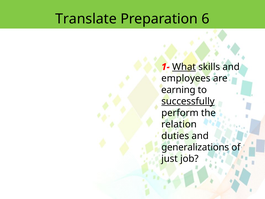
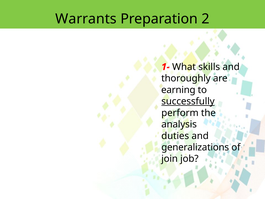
Translate: Translate -> Warrants (86, 19)
6: 6 -> 2 (205, 19)
What underline: present -> none (184, 67)
employees: employees -> thoroughly (186, 78)
relation: relation -> analysis (179, 124)
just: just -> join (170, 159)
